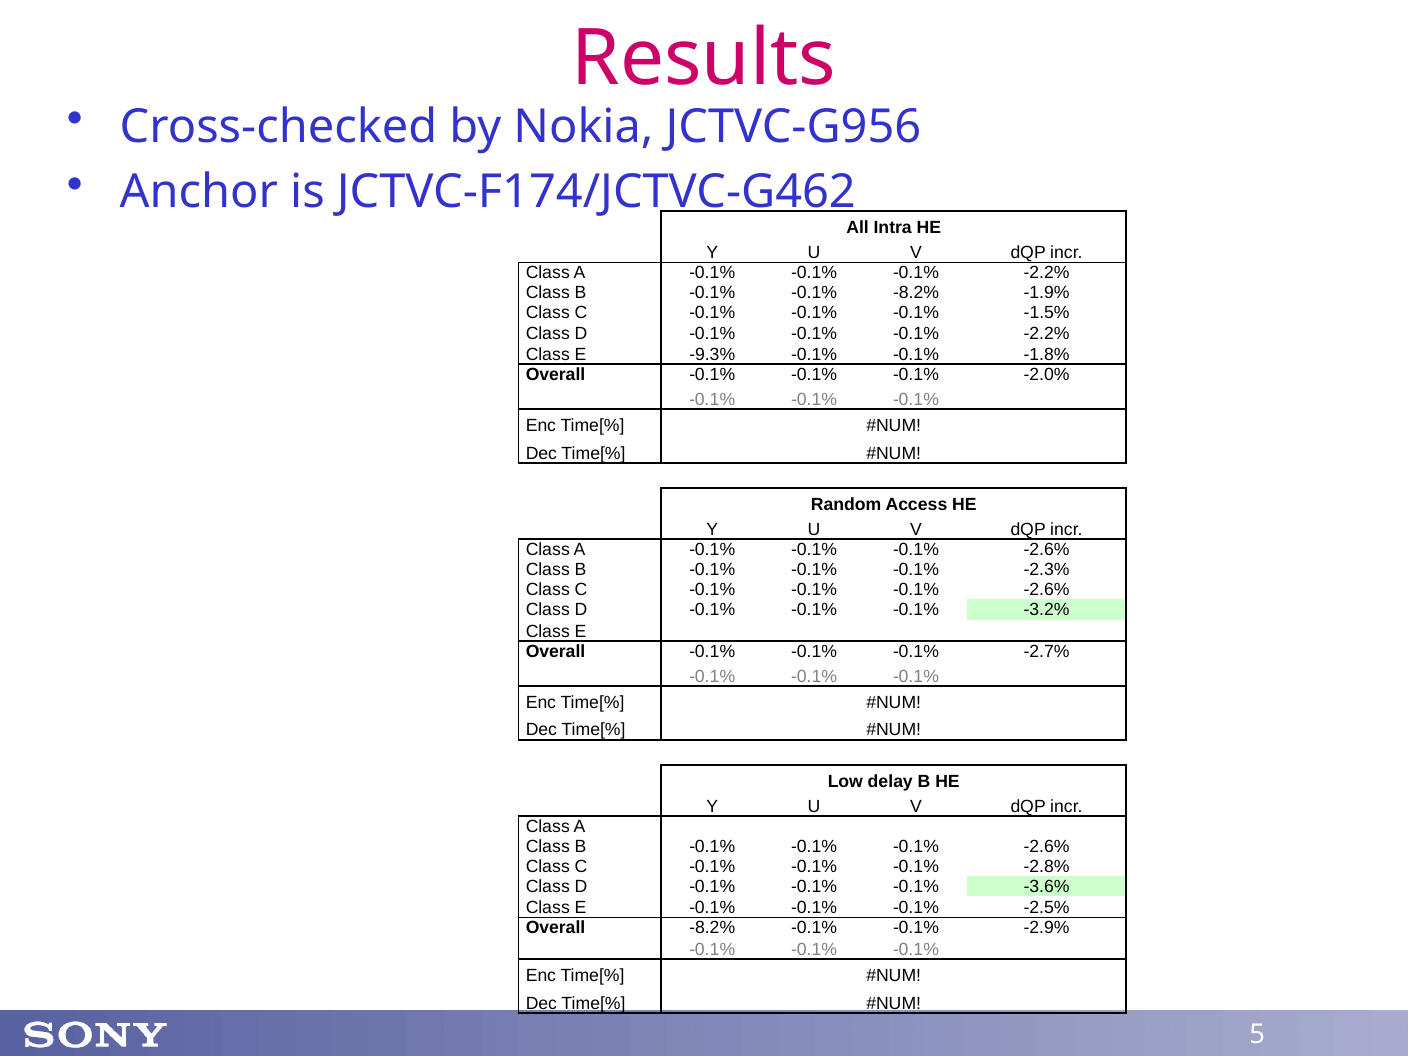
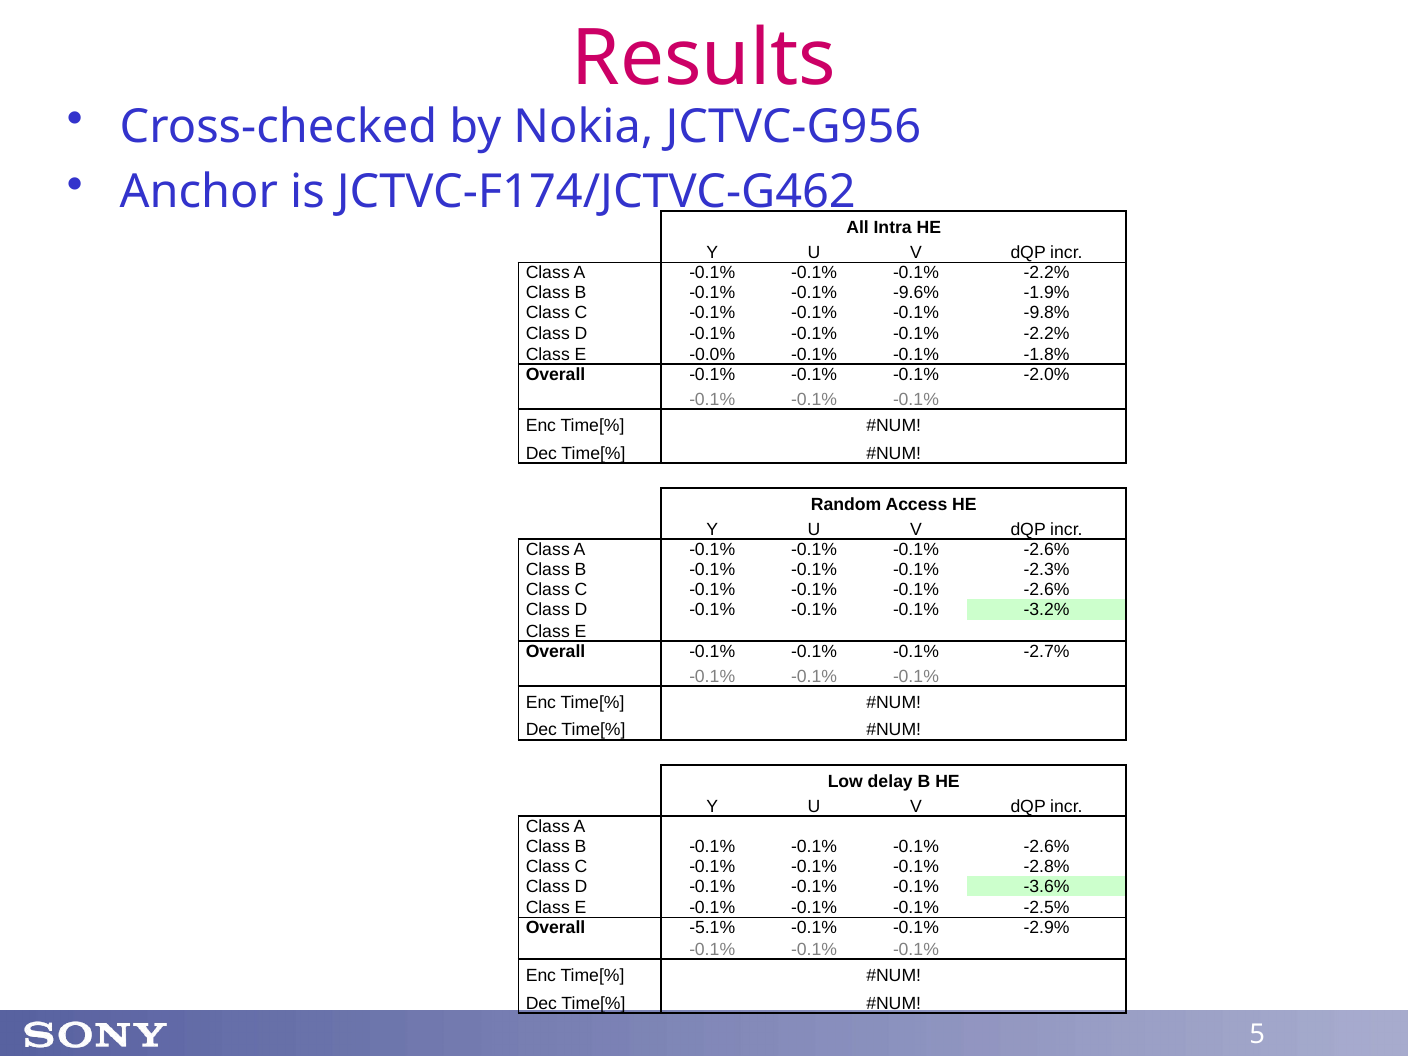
-0.1% -8.2%: -8.2% -> -9.6% (916, 293)
-1.5%: -1.5% -> -9.8% (1047, 313)
-9.3%: -9.3% -> -0.0% (712, 354)
Overall -8.2%: -8.2% -> -5.1% (712, 928)
